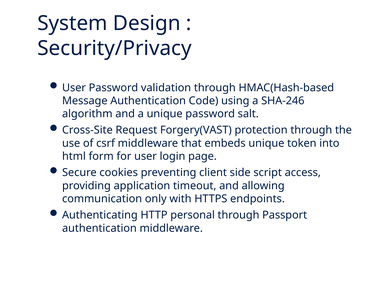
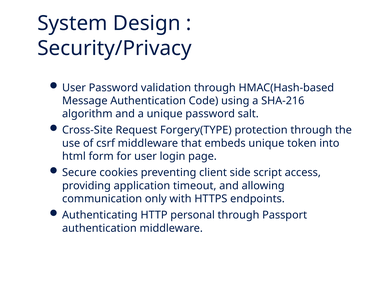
SHA-246: SHA-246 -> SHA-216 (283, 101)
Forgery(VAST: Forgery(VAST -> Forgery(TYPE (196, 130)
